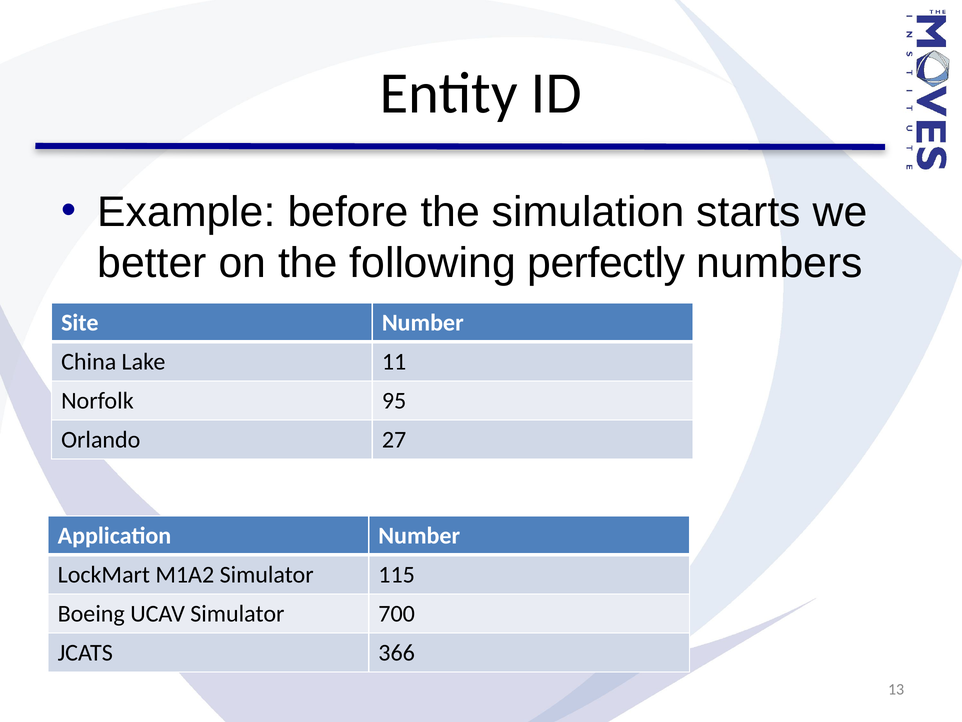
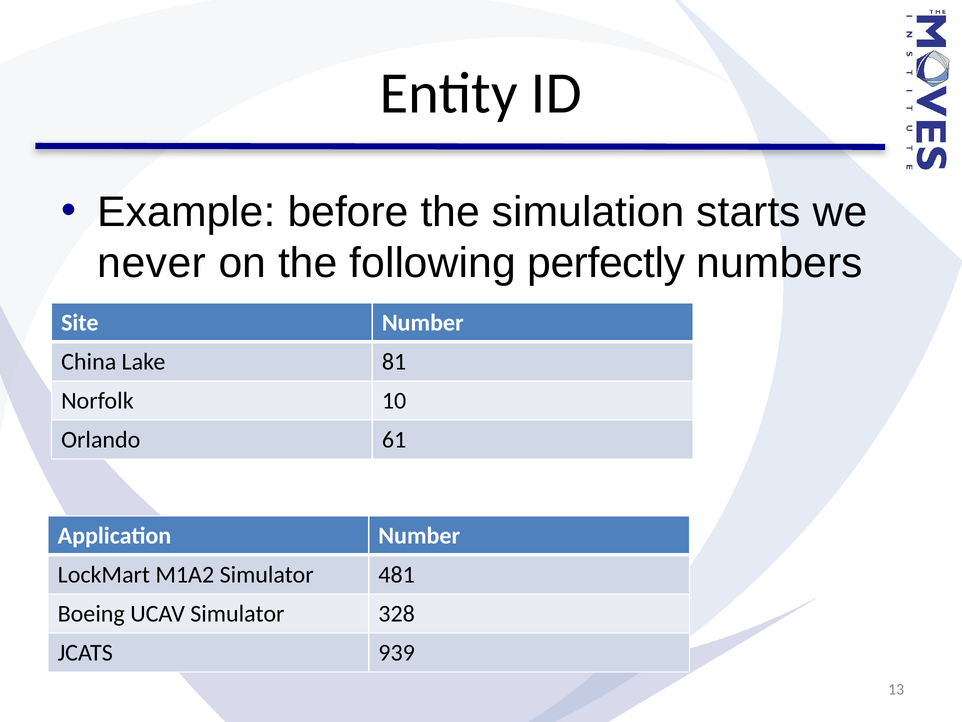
better: better -> never (152, 263)
11: 11 -> 81 (394, 361)
95: 95 -> 10 (394, 400)
27: 27 -> 61 (394, 440)
115: 115 -> 481 (397, 574)
700: 700 -> 328 (397, 613)
366: 366 -> 939 (397, 652)
